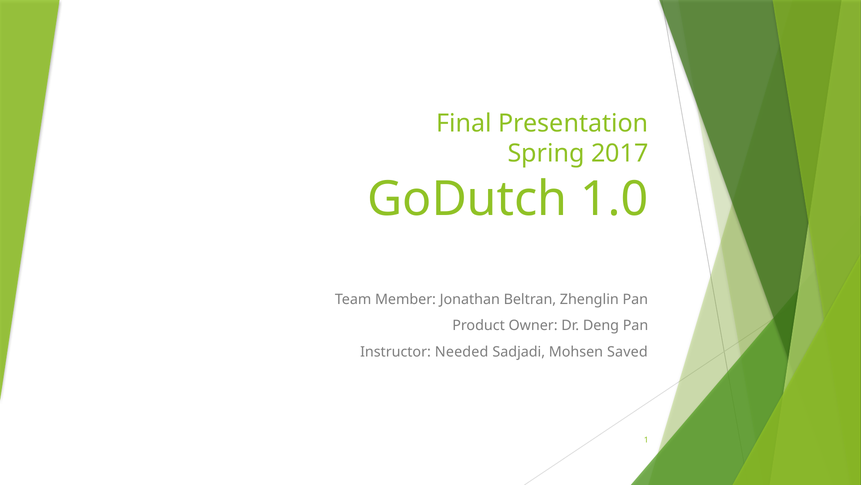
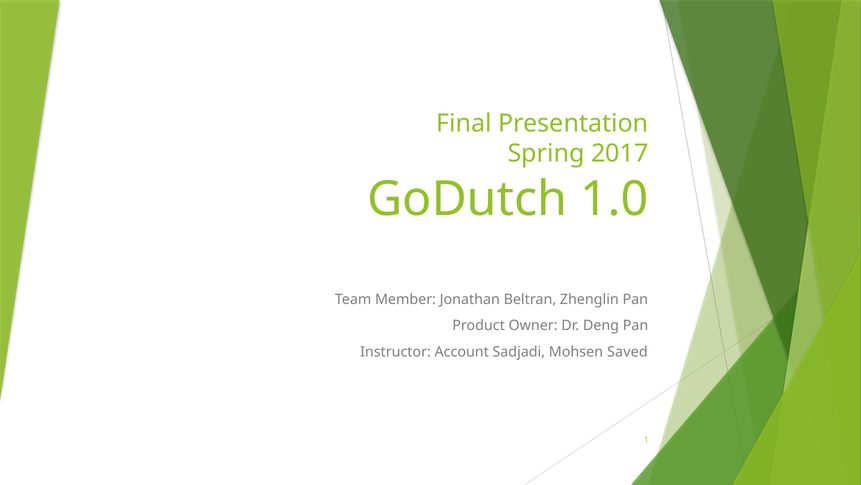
Needed: Needed -> Account (462, 351)
